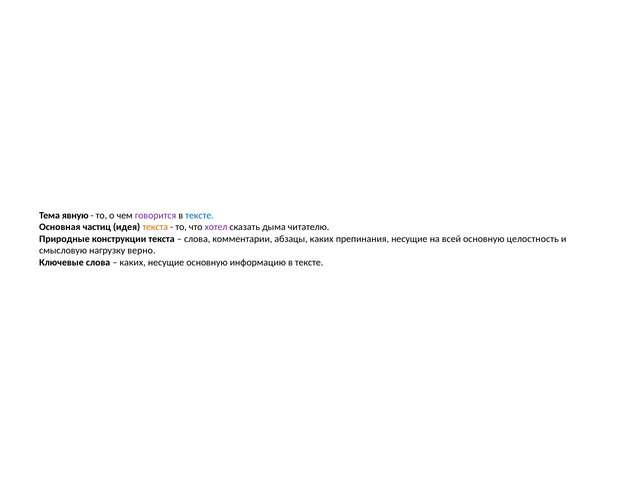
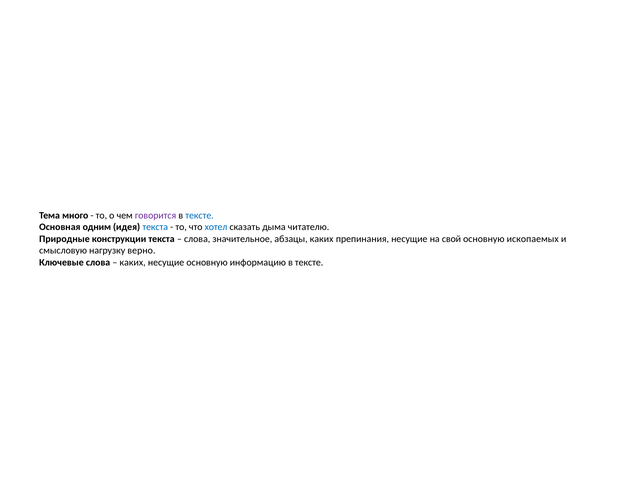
явную: явную -> много (75, 215)
частиц: частиц -> одним (97, 227)
текста colour: orange -> blue (155, 227)
хотел colour: purple -> blue (216, 227)
комментарии: комментарии -> значительное (242, 239)
всей: всей -> свой (451, 239)
целостность: целостность -> ископаемых (533, 239)
